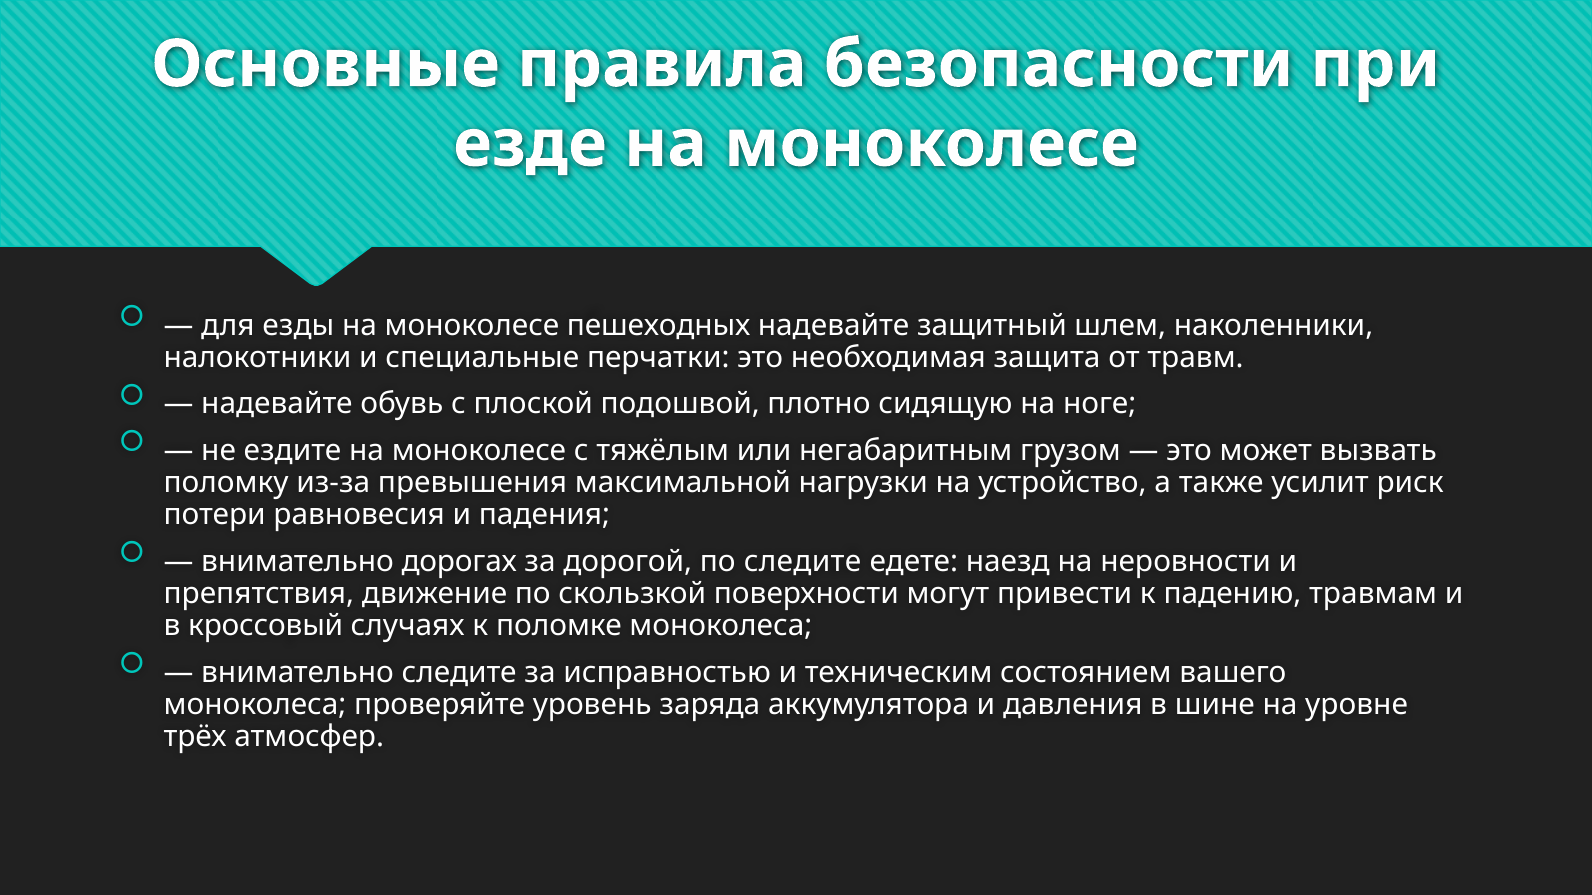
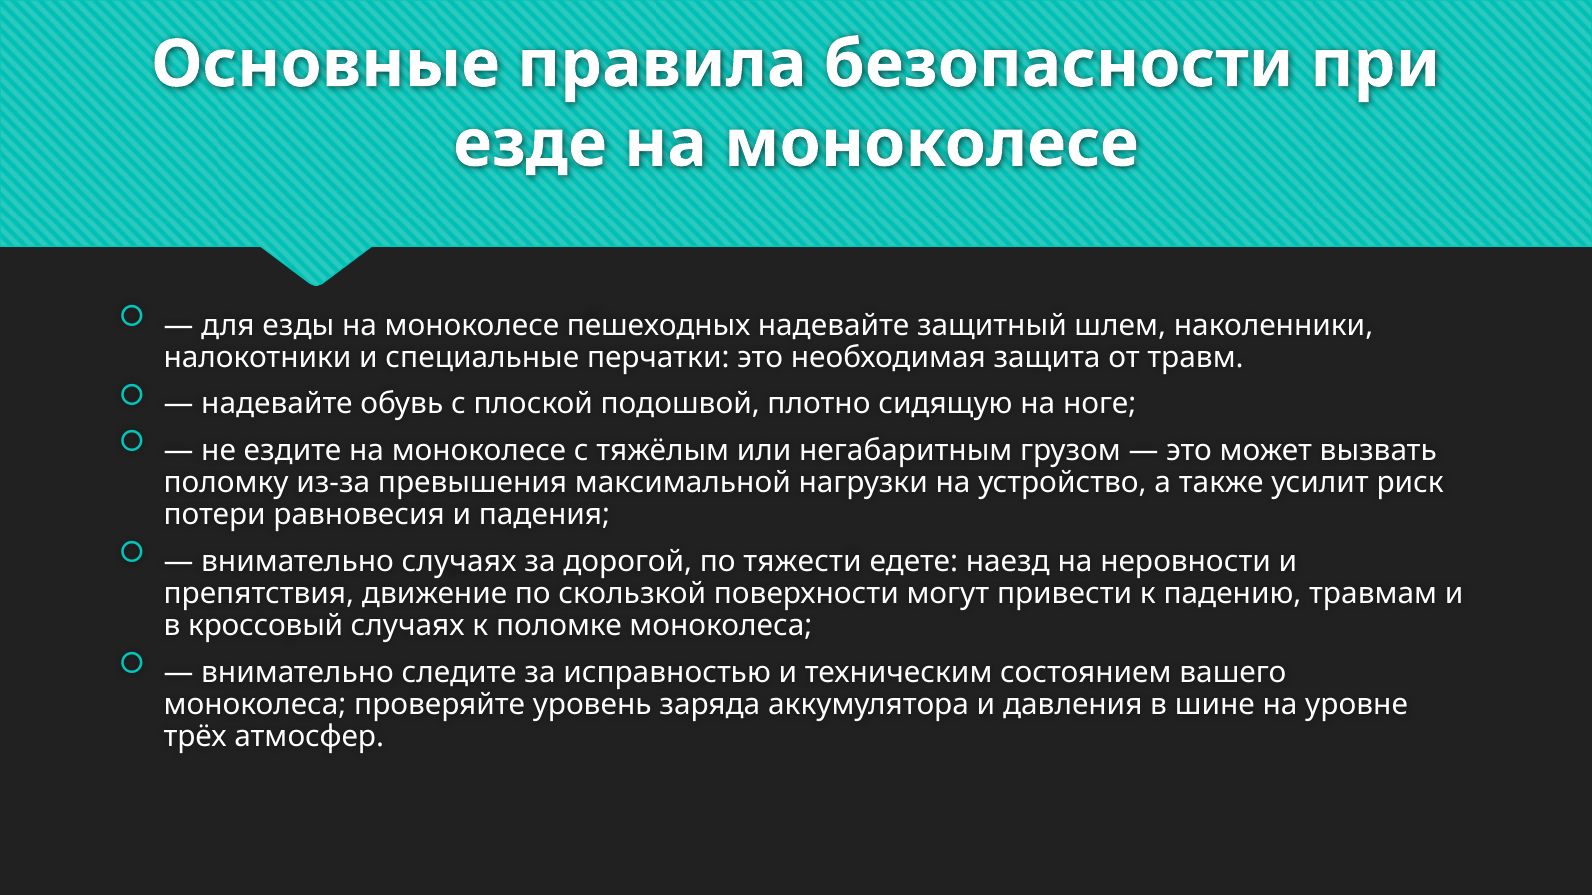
внимательно дорогах: дорогах -> случаях (459, 562)
по следите: следите -> тяжести (803, 562)
